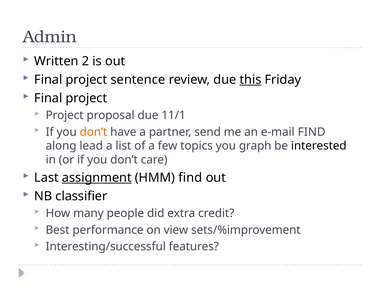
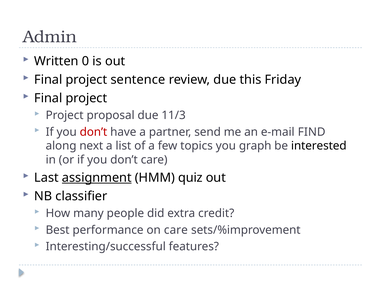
2: 2 -> 0 (86, 61)
this underline: present -> none (250, 80)
11/1: 11/1 -> 11/3 (174, 115)
don’t colour: orange -> red (93, 132)
lead: lead -> next (91, 146)
HMM find: find -> quiz (190, 178)
on view: view -> care (176, 230)
